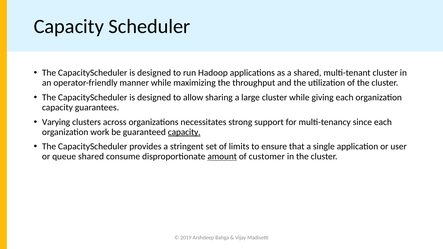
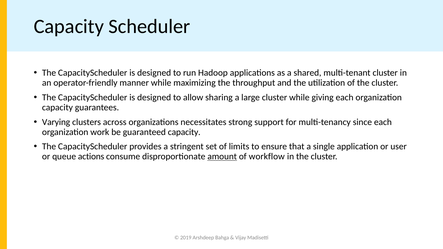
capacity underline: present -> none (184, 132)
queue shared: shared -> actions (91, 157)
customer: customer -> workflow (267, 157)
